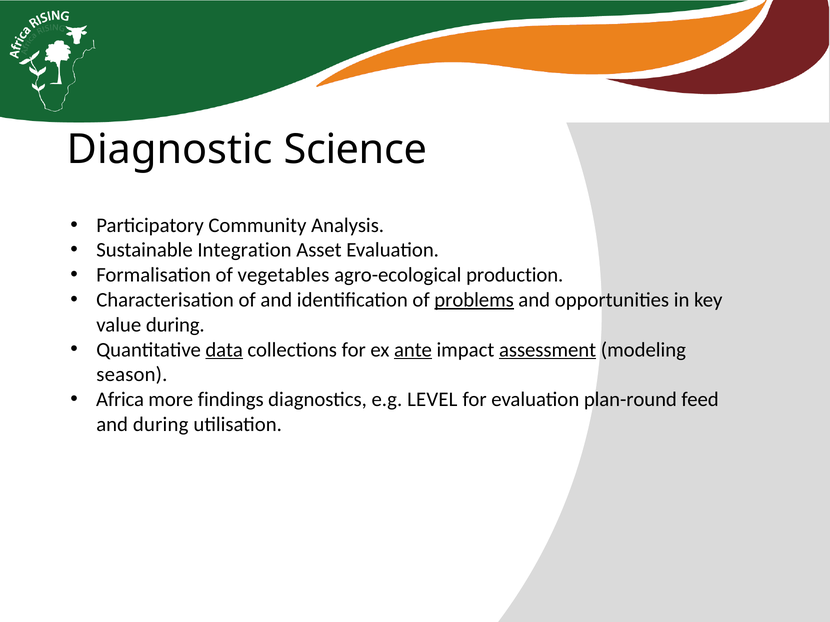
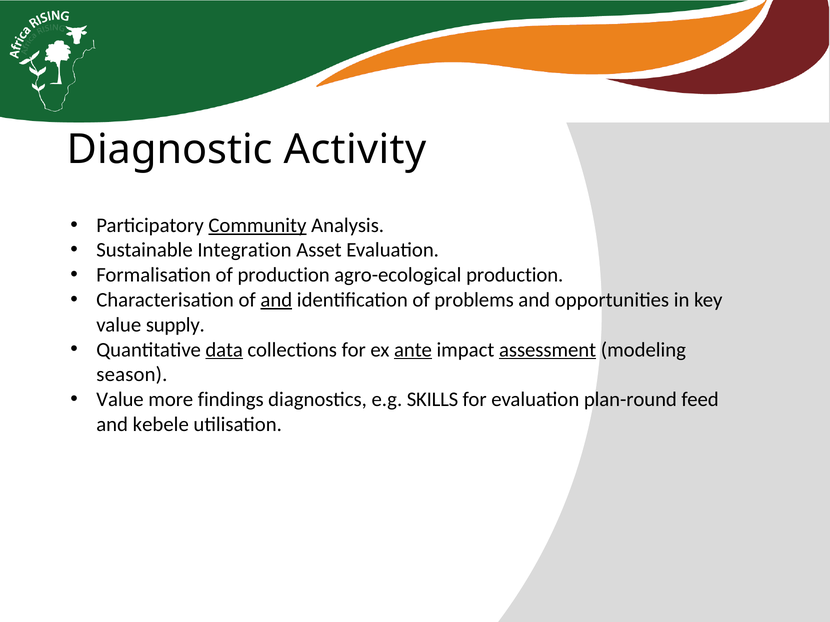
Science: Science -> Activity (355, 149)
Community underline: none -> present (257, 225)
of vegetables: vegetables -> production (284, 275)
and underline: none -> present (276, 300)
problems underline: present -> none (474, 300)
value during: during -> supply (175, 325)
Africa: Africa -> Value (120, 400)
LEVEL: LEVEL -> SKILLS (433, 400)
and during: during -> kebele (161, 425)
